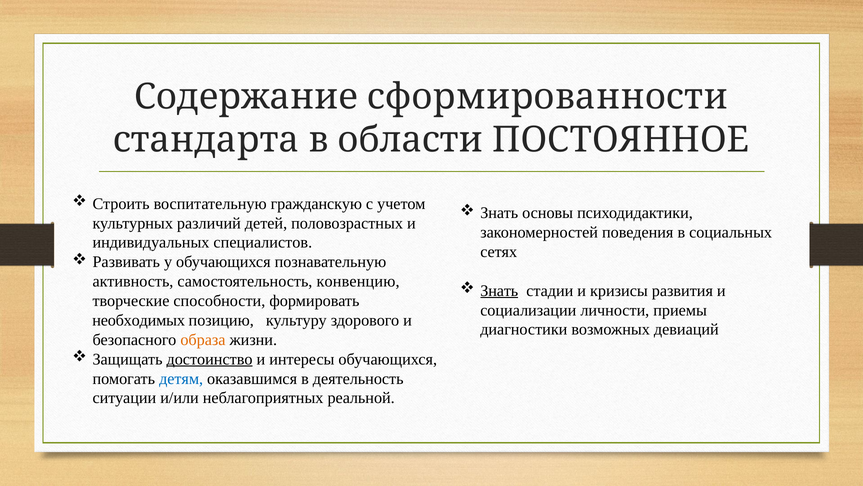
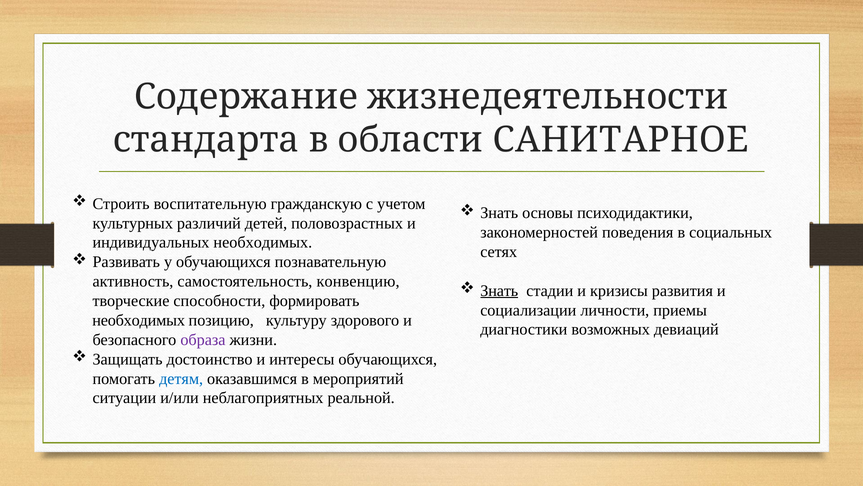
сформированности: сформированности -> жизнедеятельности (548, 97)
ПОСТОЯННОЕ: ПОСТОЯННОЕ -> САНИТАРНОЕ (621, 140)
индивидуальных специалистов: специалистов -> необходимых (263, 242)
образа colour: orange -> purple (203, 339)
достоинство underline: present -> none (210, 359)
деятельность: деятельность -> мероприятий (358, 378)
